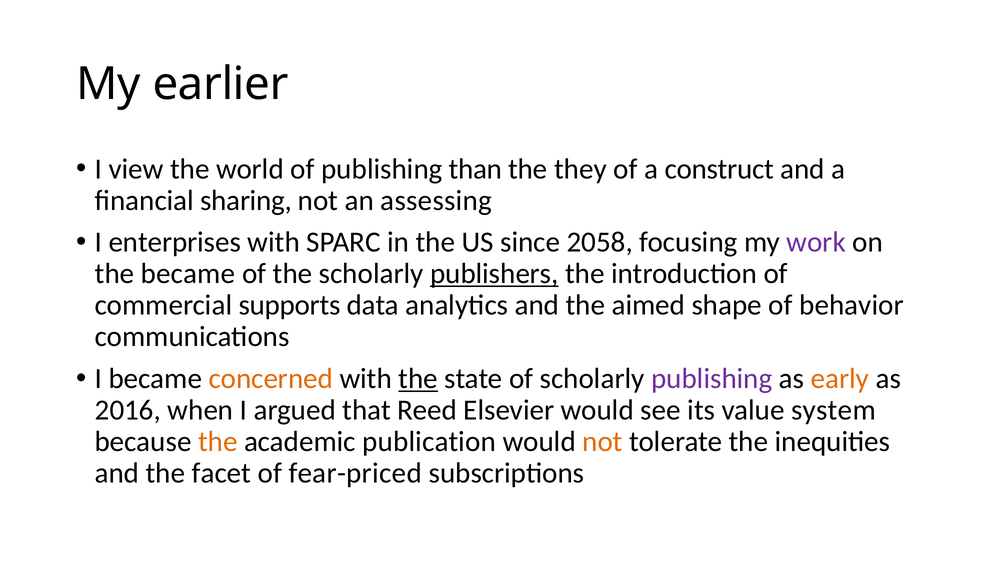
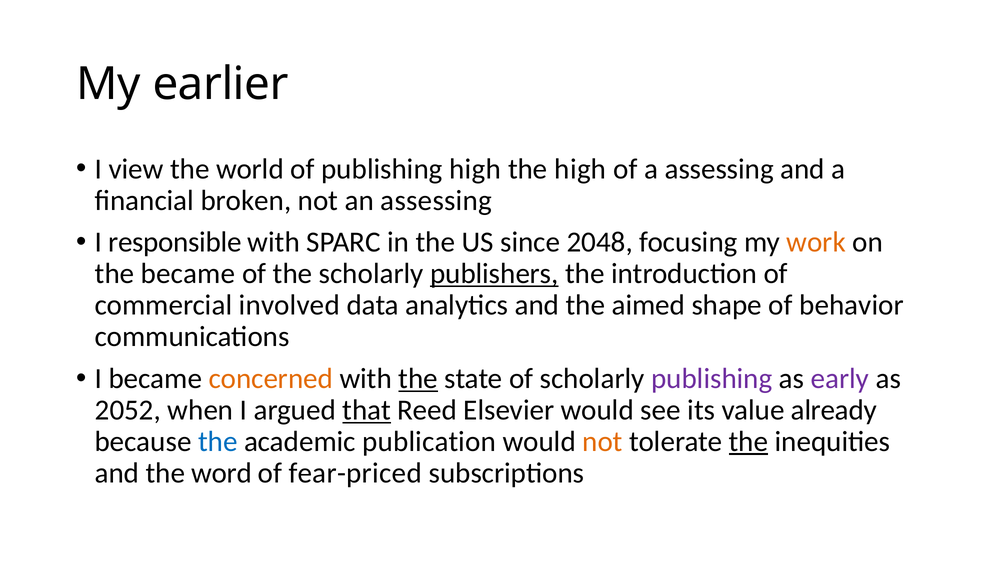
publishing than: than -> high (475, 169)
the they: they -> high (580, 169)
a construct: construct -> assessing (719, 169)
sharing: sharing -> broken (246, 200)
enterprises: enterprises -> responsible (175, 242)
2058: 2058 -> 2048 (600, 242)
work colour: purple -> orange (816, 242)
supports: supports -> involved (289, 305)
early colour: orange -> purple (840, 378)
2016: 2016 -> 2052 (128, 410)
that underline: none -> present (367, 410)
system: system -> already (834, 410)
the colour: orange -> blue (218, 441)
the underline: none -> present (748, 441)
facet: facet -> word (222, 473)
